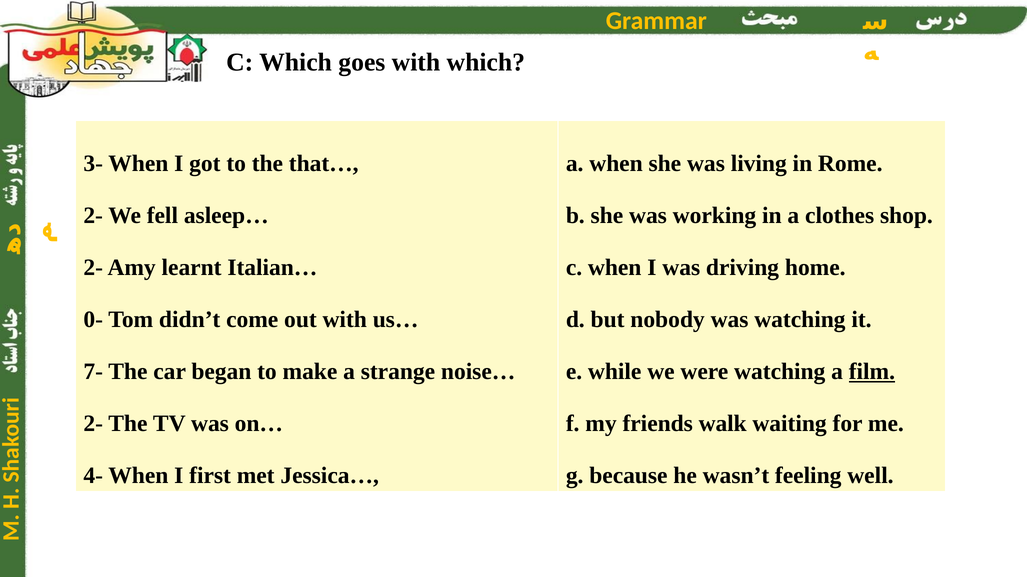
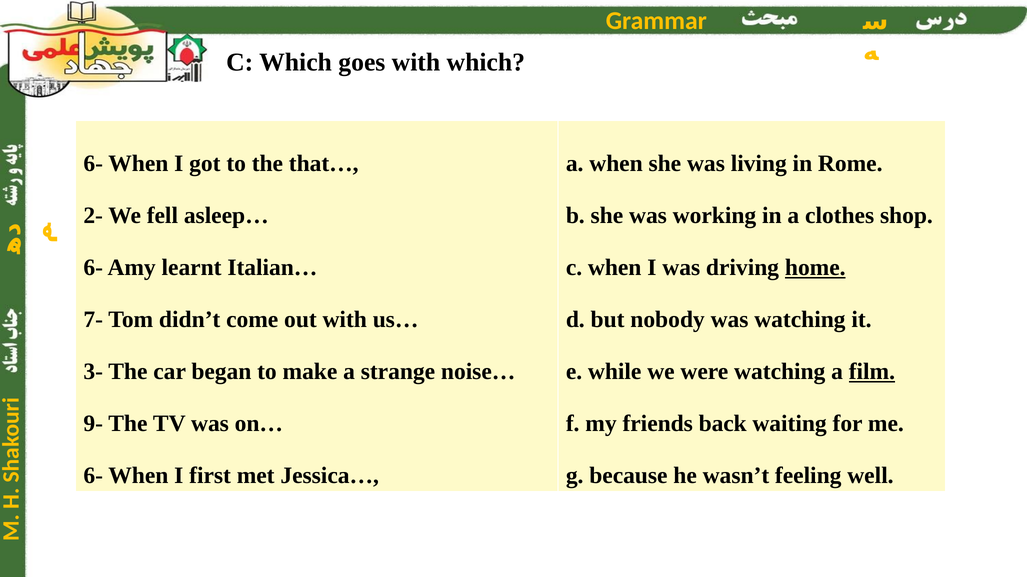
3-: 3- -> 6- (93, 164)
2-: 2- -> 6- (93, 268)
home underline: none -> present (815, 268)
0-: 0- -> 7- (93, 320)
7-: 7- -> 3- (93, 372)
2-: 2- -> 9- (93, 424)
walk: walk -> back (723, 424)
4-: 4- -> 6- (93, 476)
